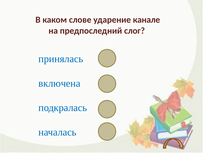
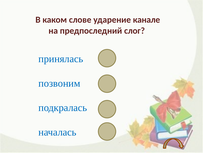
включена: включена -> позвоним (59, 83)
